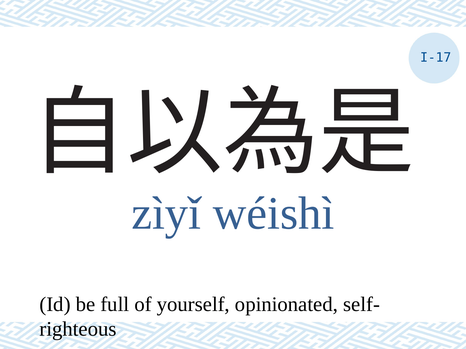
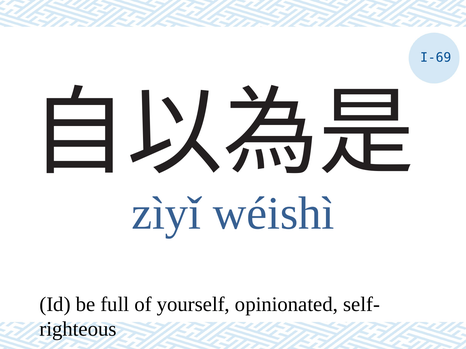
I-17: I-17 -> I-69 (436, 58)
